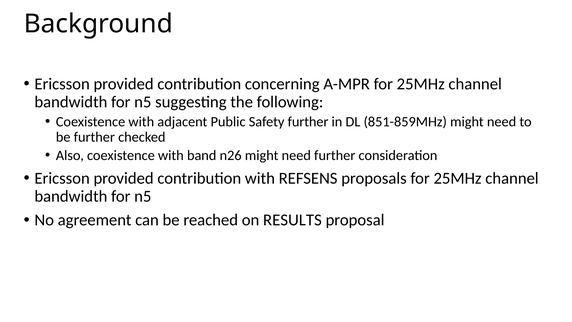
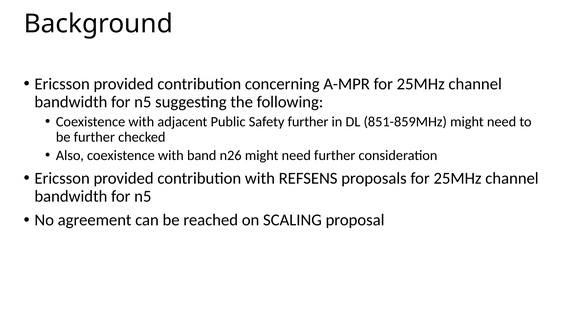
RESULTS: RESULTS -> SCALING (292, 220)
